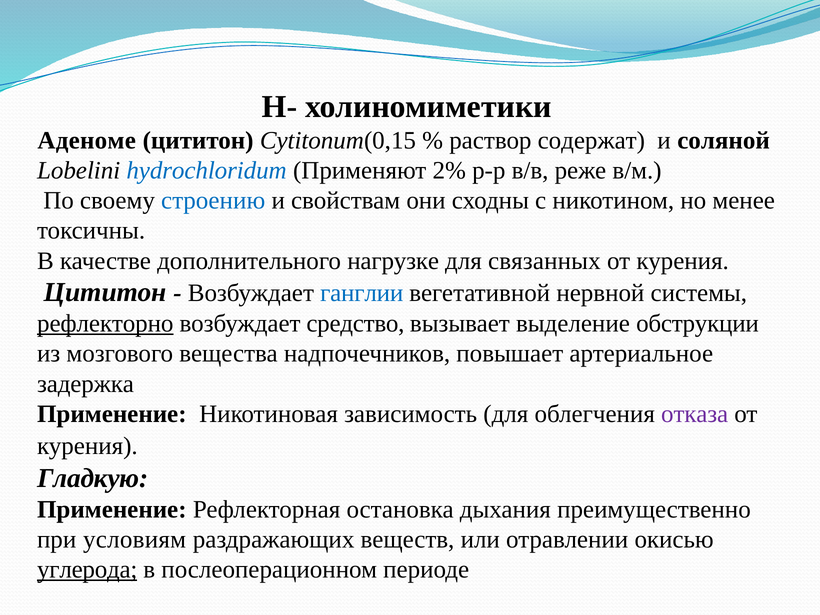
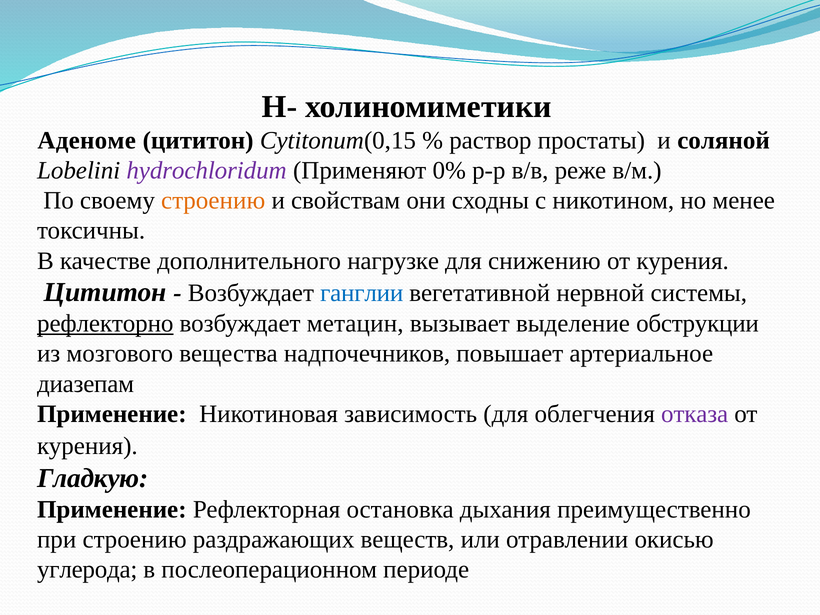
содержат: содержат -> простаты (591, 141)
hydrochloridum colour: blue -> purple (207, 171)
2%: 2% -> 0% (449, 171)
строению colour: blue -> orange (213, 201)
связанных: связанных -> снижению (544, 261)
средство: средство -> метацин (355, 324)
задержка: задержка -> диазепам (86, 384)
при условиям: условиям -> строению (135, 540)
углерода underline: present -> none (87, 570)
